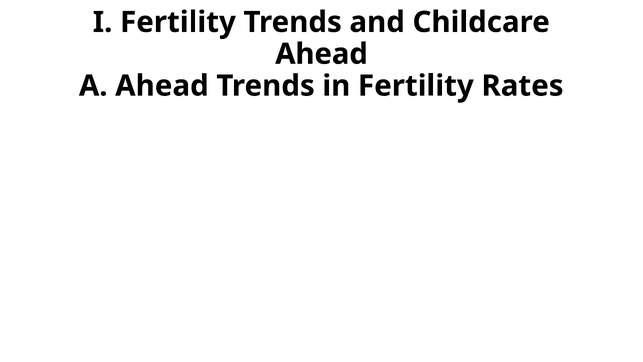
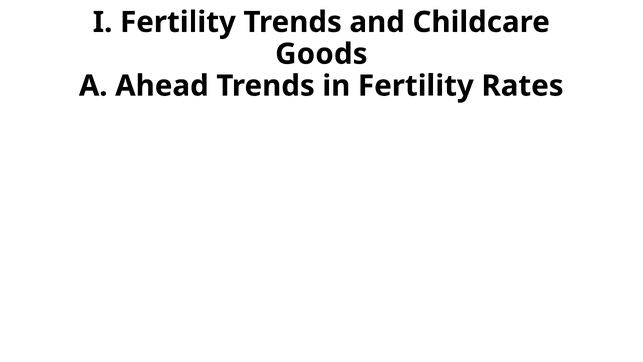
Ahead: Ahead -> Goods (321, 54)
